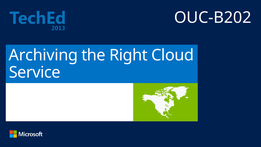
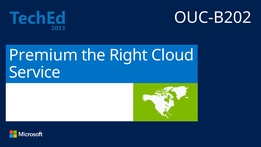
Archiving: Archiving -> Premium (43, 55)
